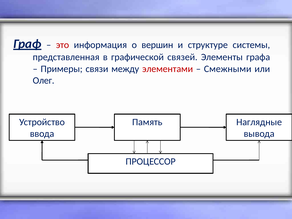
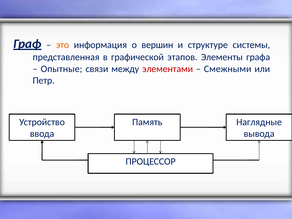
это colour: red -> orange (62, 45)
связей: связей -> этапов (182, 57)
Примеры: Примеры -> Опытные (62, 69)
Олег: Олег -> Петр (44, 81)
